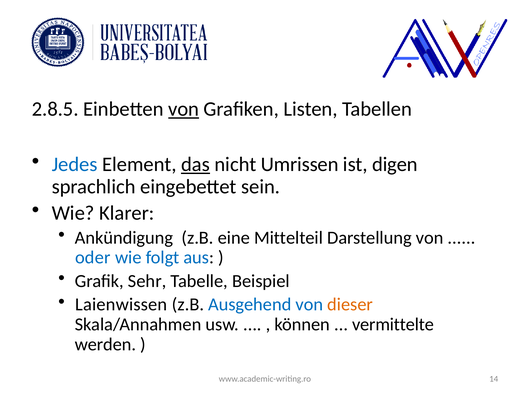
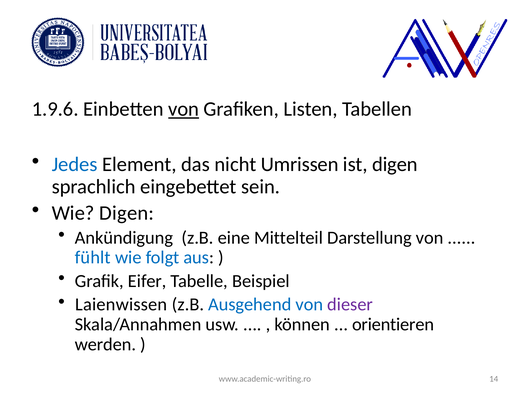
2.8.5: 2.8.5 -> 1.9.6 (55, 109)
das underline: present -> none (195, 165)
Wie Klarer: Klarer -> Digen (127, 213)
oder: oder -> fühlt (93, 258)
Sehr: Sehr -> Eifer (147, 281)
dieser colour: orange -> purple (350, 305)
vermittelte: vermittelte -> orientieren (393, 325)
